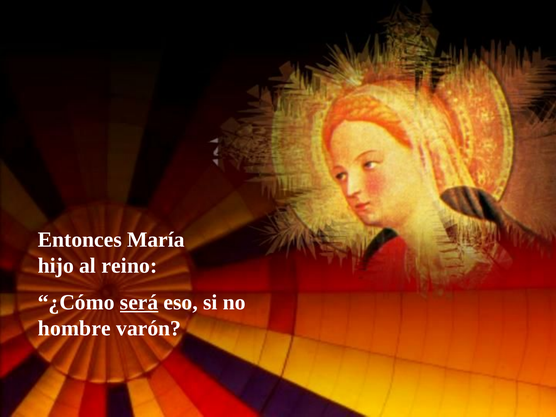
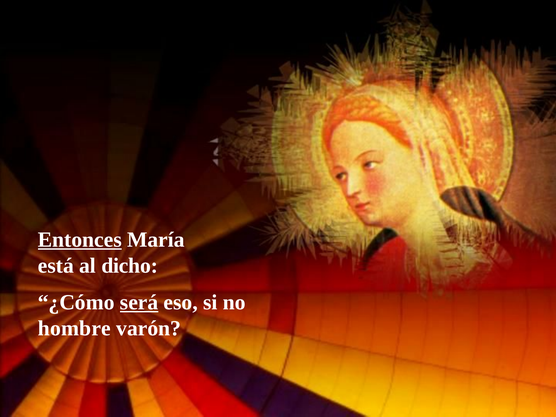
Entonces underline: none -> present (80, 240)
hijo: hijo -> está (56, 266)
reino: reino -> dicho (130, 266)
